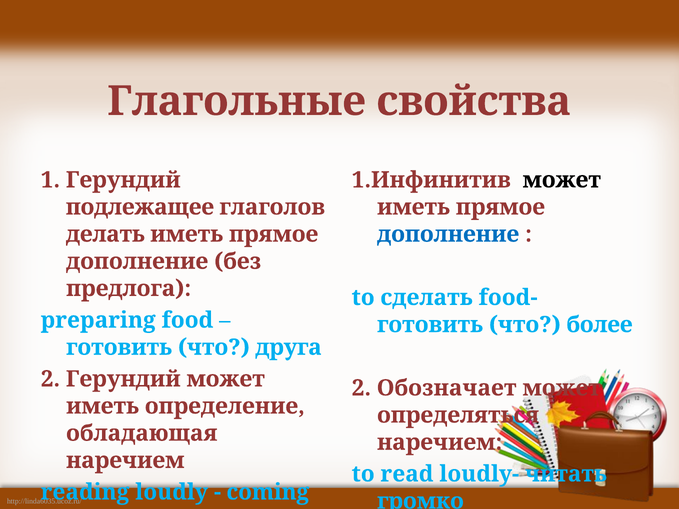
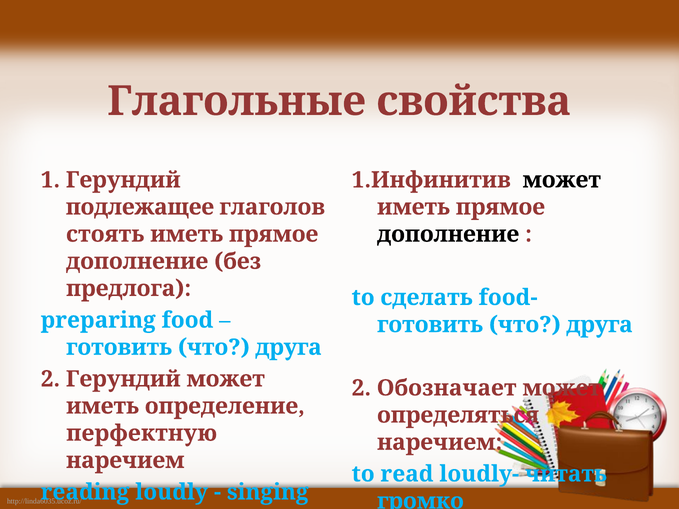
делать: делать -> стоять (105, 234)
дополнение colour: blue -> black (448, 234)
более: более -> друга (600, 325)
обладающая: обладающая -> перфектную (142, 433)
coming: coming -> singing (268, 492)
